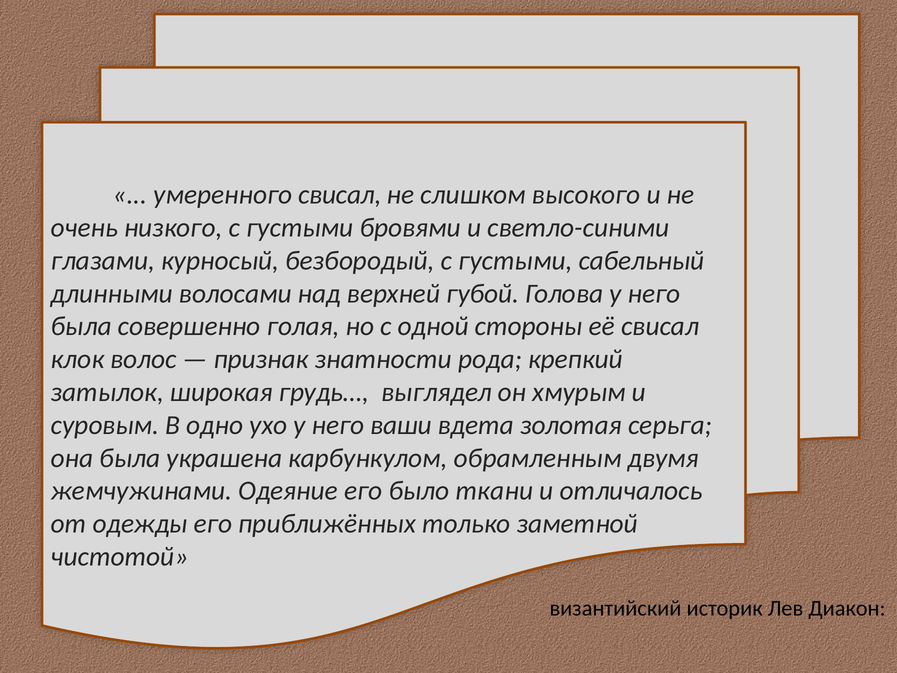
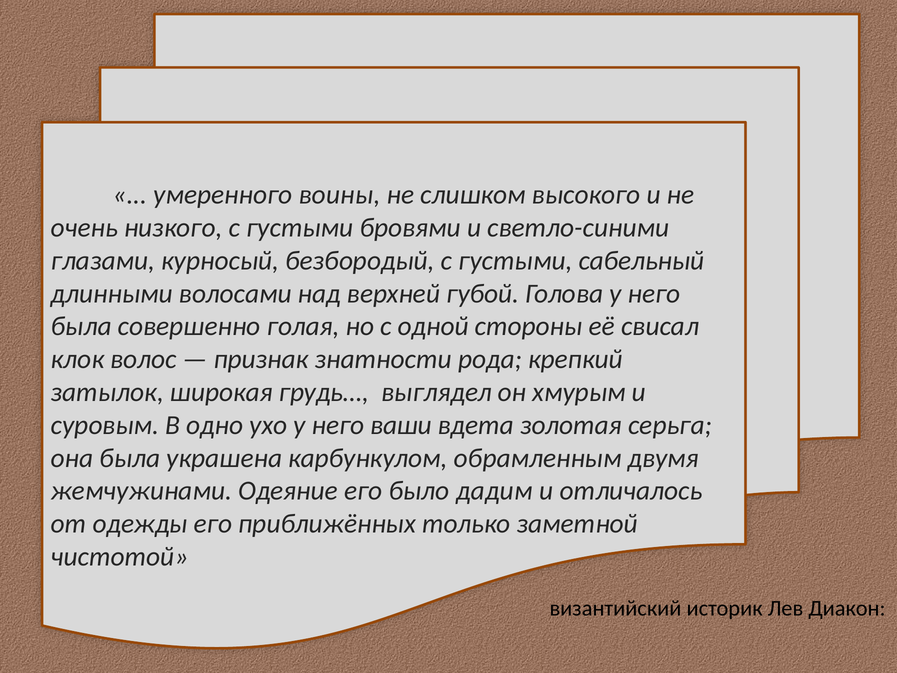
умеренного свисал: свисал -> воины (339, 195)
ткани: ткани -> дадим (494, 491)
